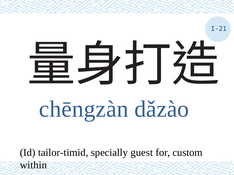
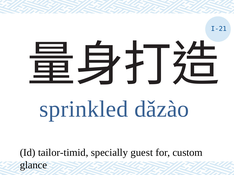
chēngzàn: chēngzàn -> sprinkled (84, 109)
within: within -> glance (33, 165)
